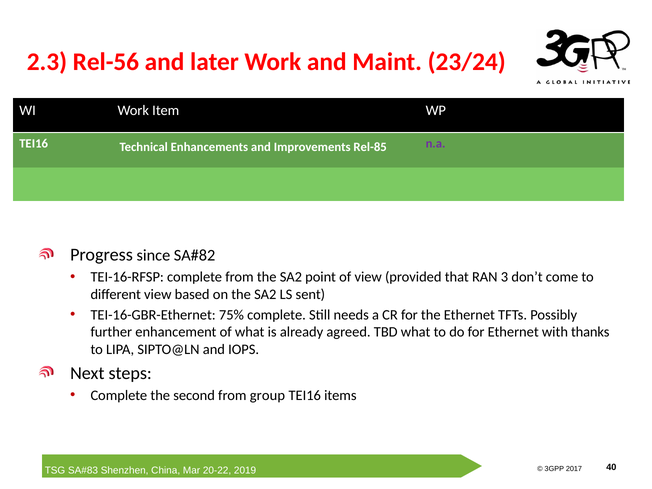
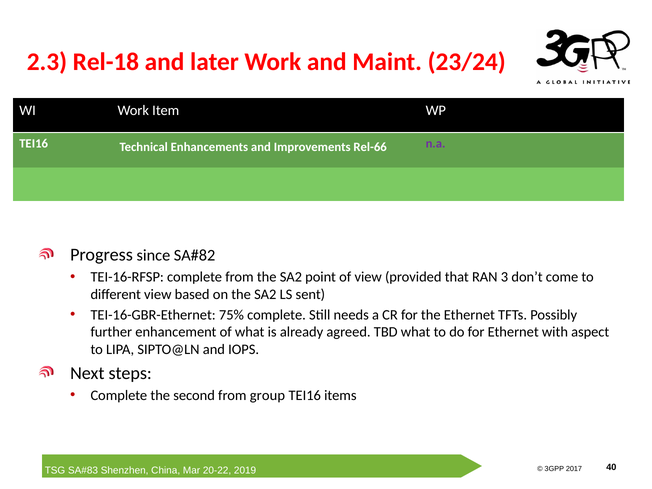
Rel-56: Rel-56 -> Rel-18 (106, 62)
Rel-85: Rel-85 -> Rel-66 (370, 147)
thanks: thanks -> aspect (590, 332)
